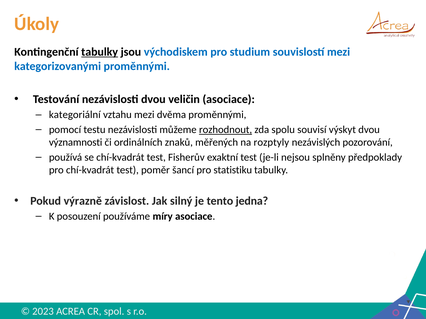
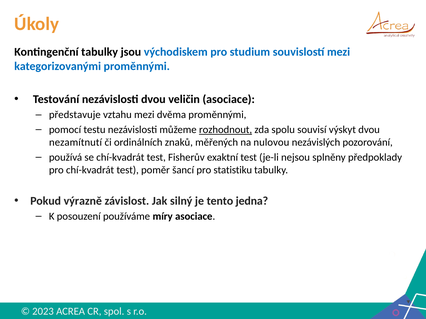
tabulky underline: present -> none (100, 52)
kategoriální: kategoriální -> představuje (75, 115)
významnosti: významnosti -> nezamítnutí (76, 143)
rozptyly: rozptyly -> nulovou (271, 143)
